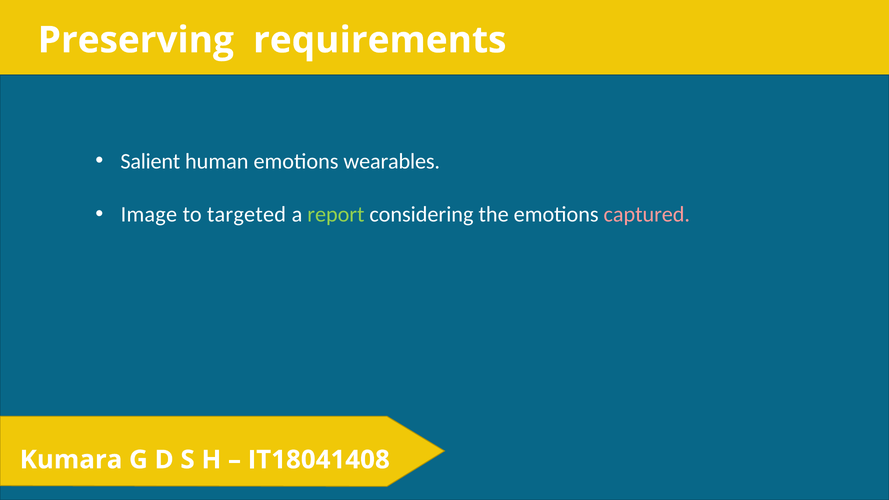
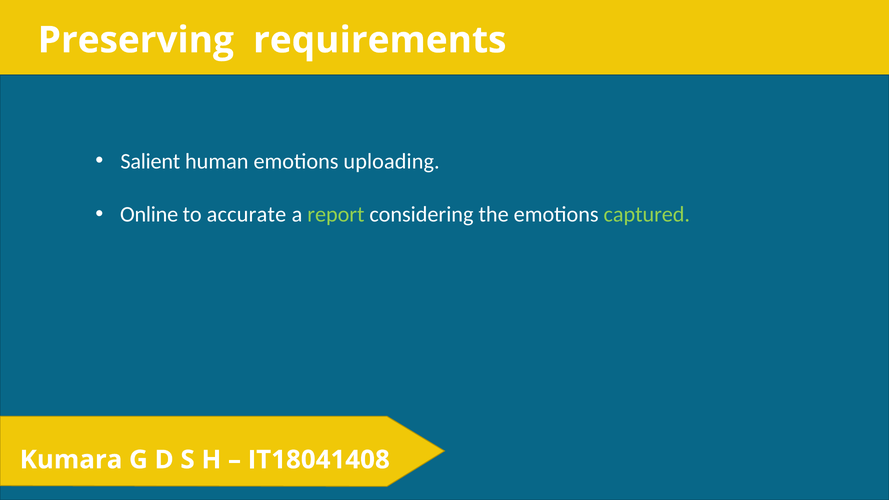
wearables: wearables -> uploading (392, 161)
Image: Image -> Online (149, 215)
targeted: targeted -> accurate (246, 215)
captured colour: pink -> light green (647, 215)
